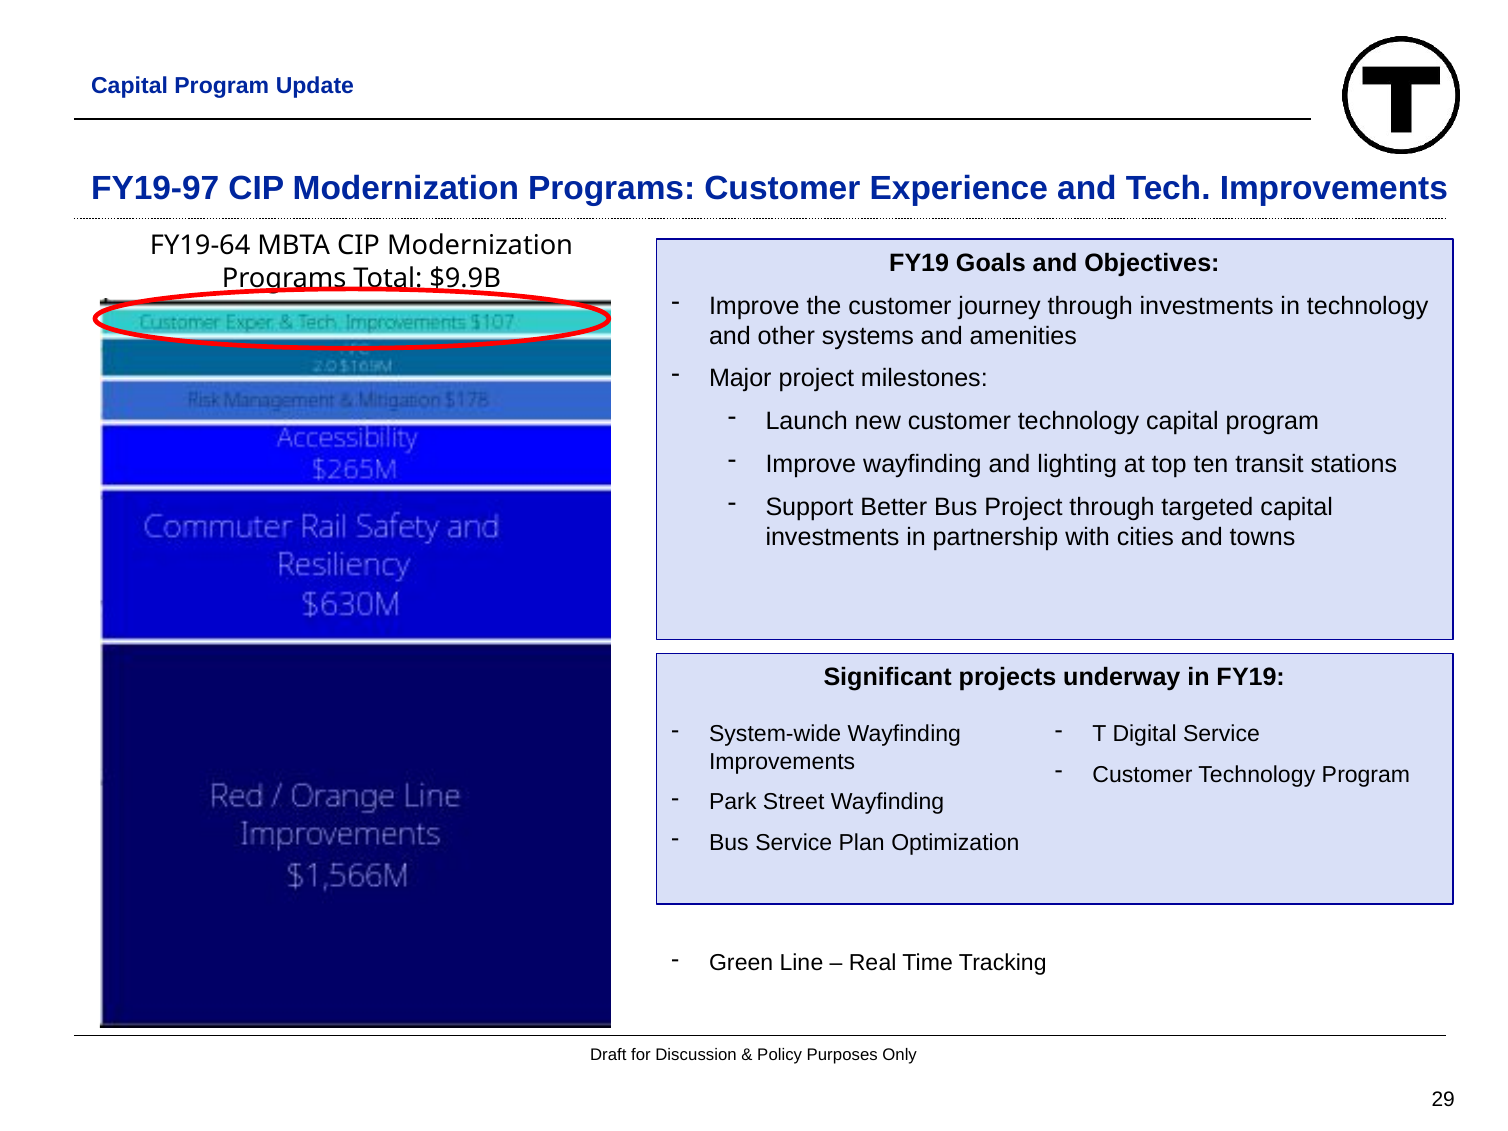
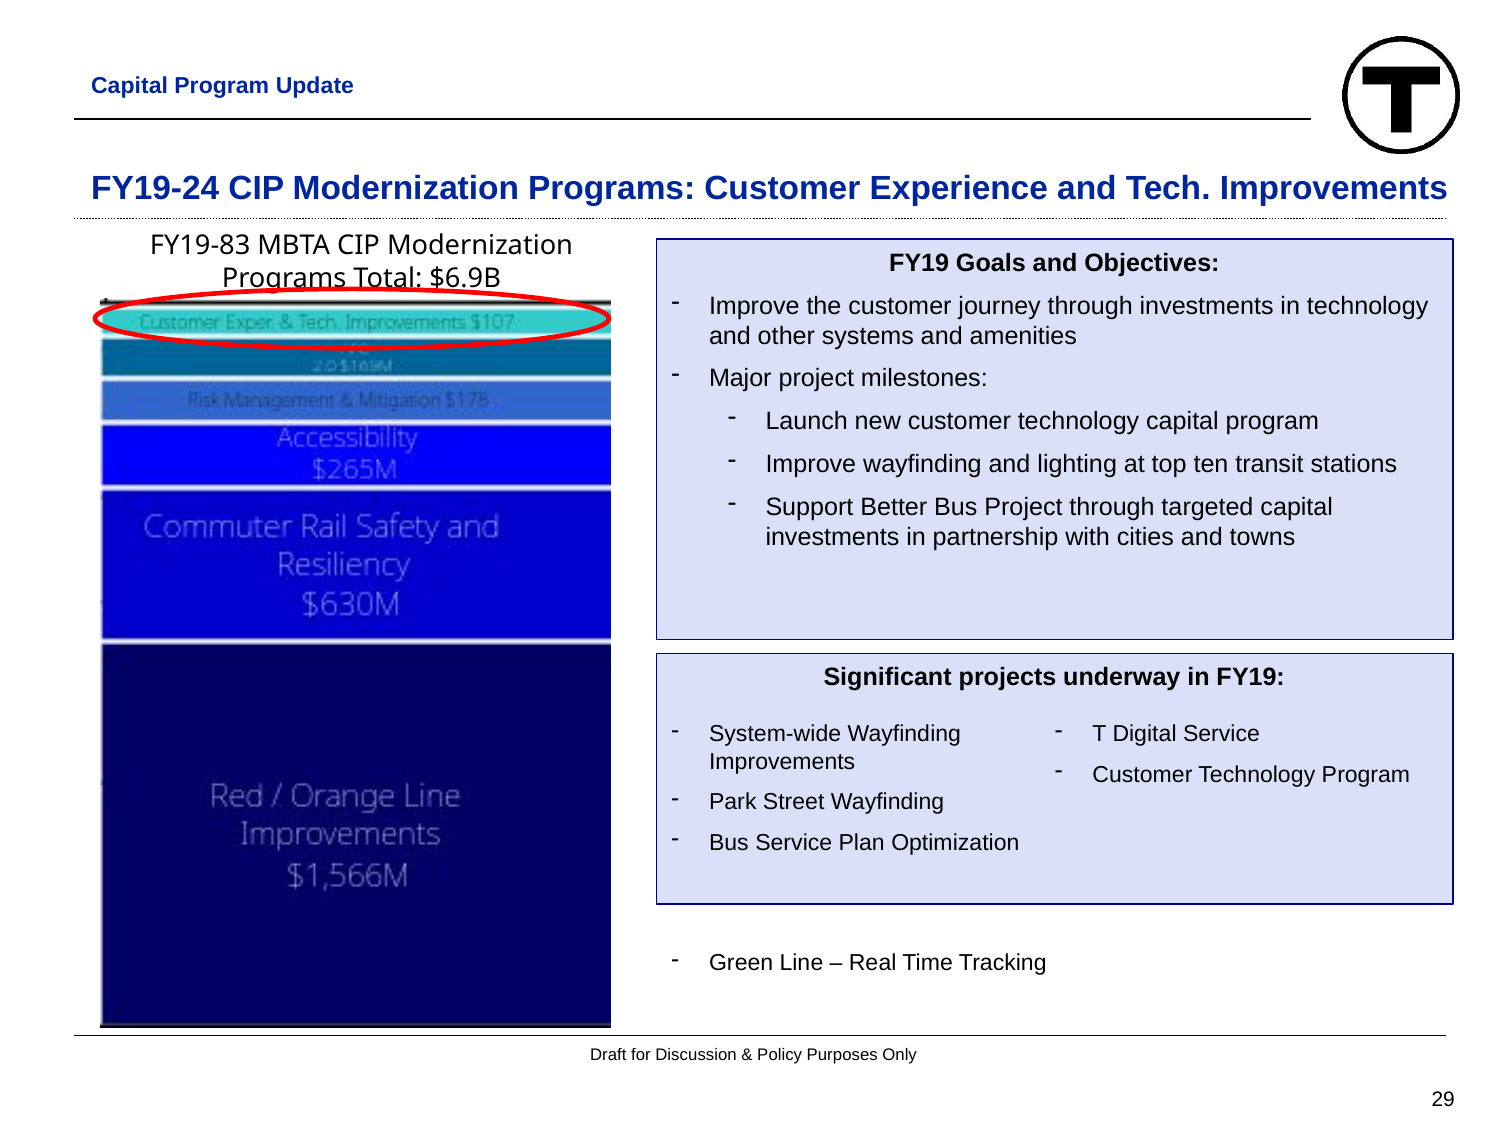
FY19-97: FY19-97 -> FY19-24 (155, 188)
FY19-64: FY19-64 -> FY19-83 (200, 246)
$9.9B: $9.9B -> $6.9B (465, 278)
